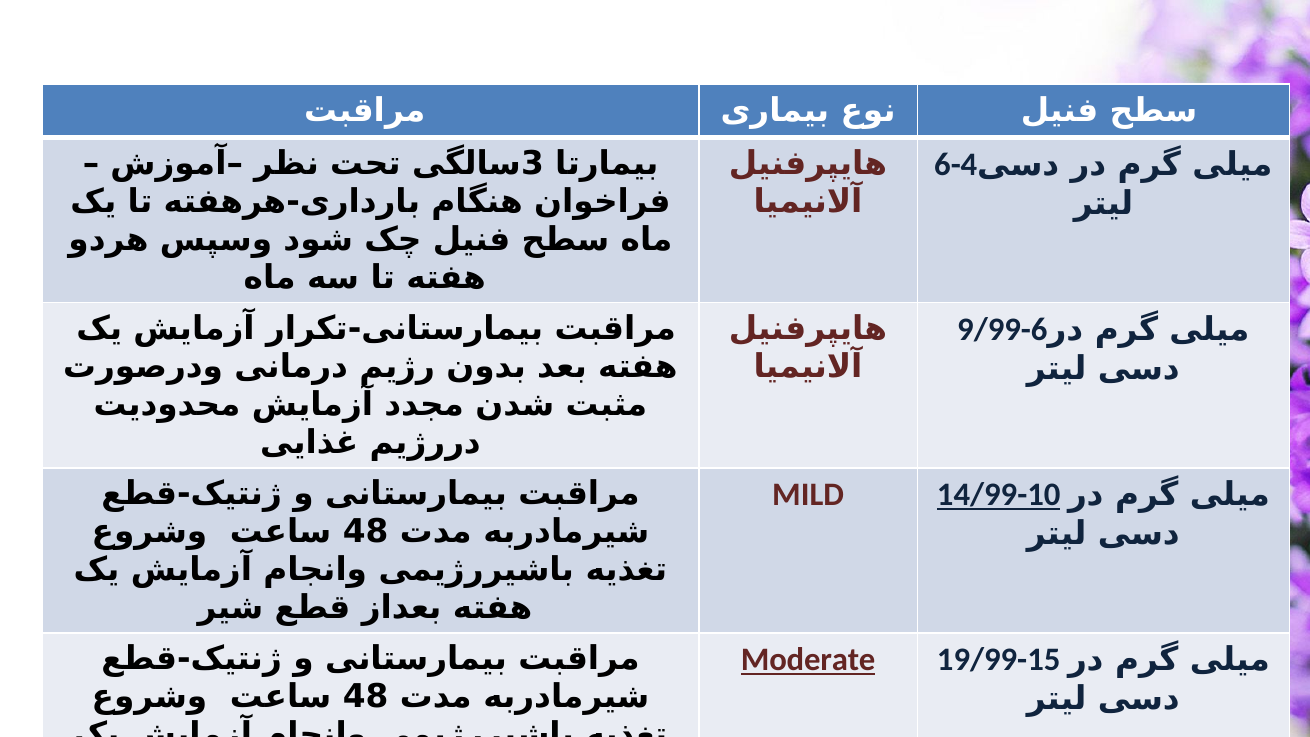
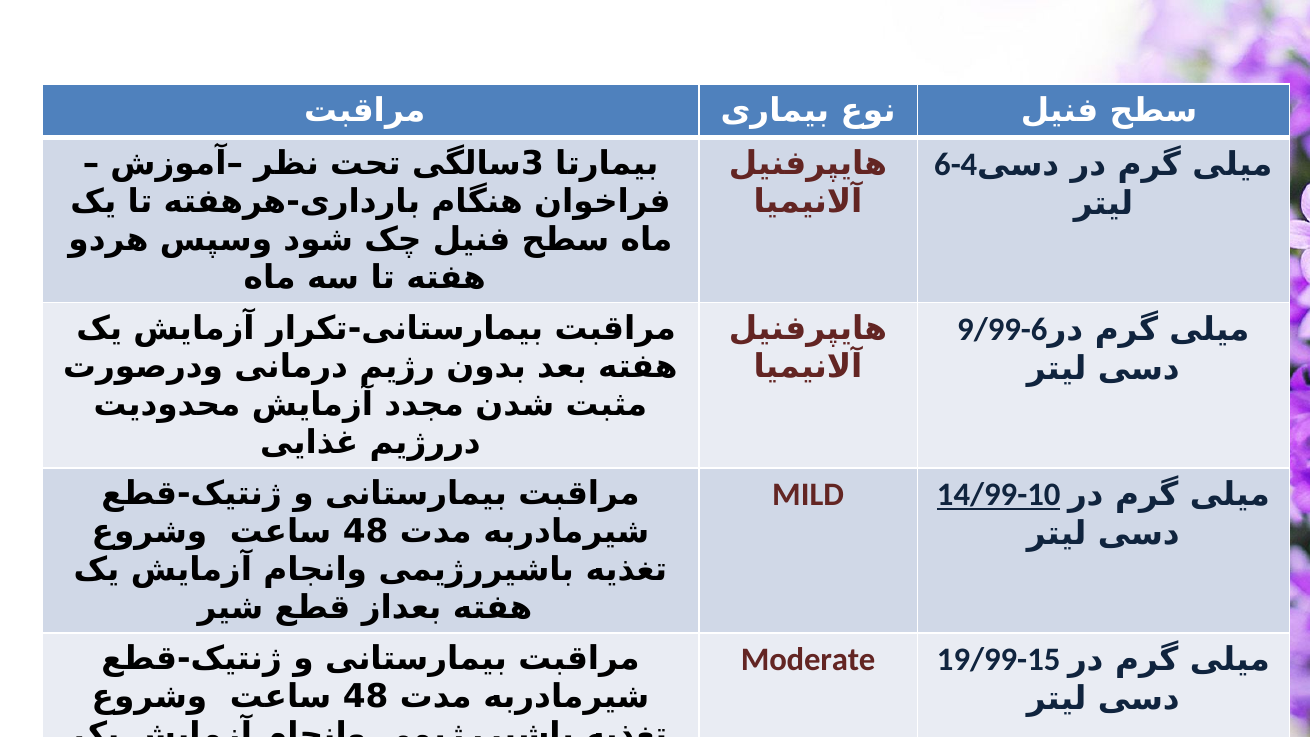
Moderate underline: present -> none (808, 660)
